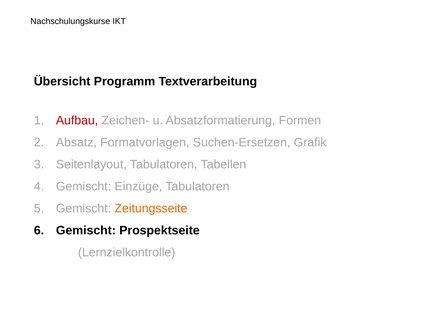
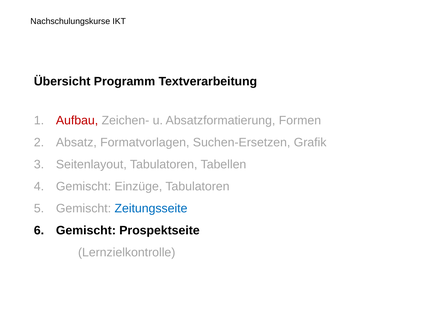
Zeitungsseite colour: orange -> blue (151, 209)
